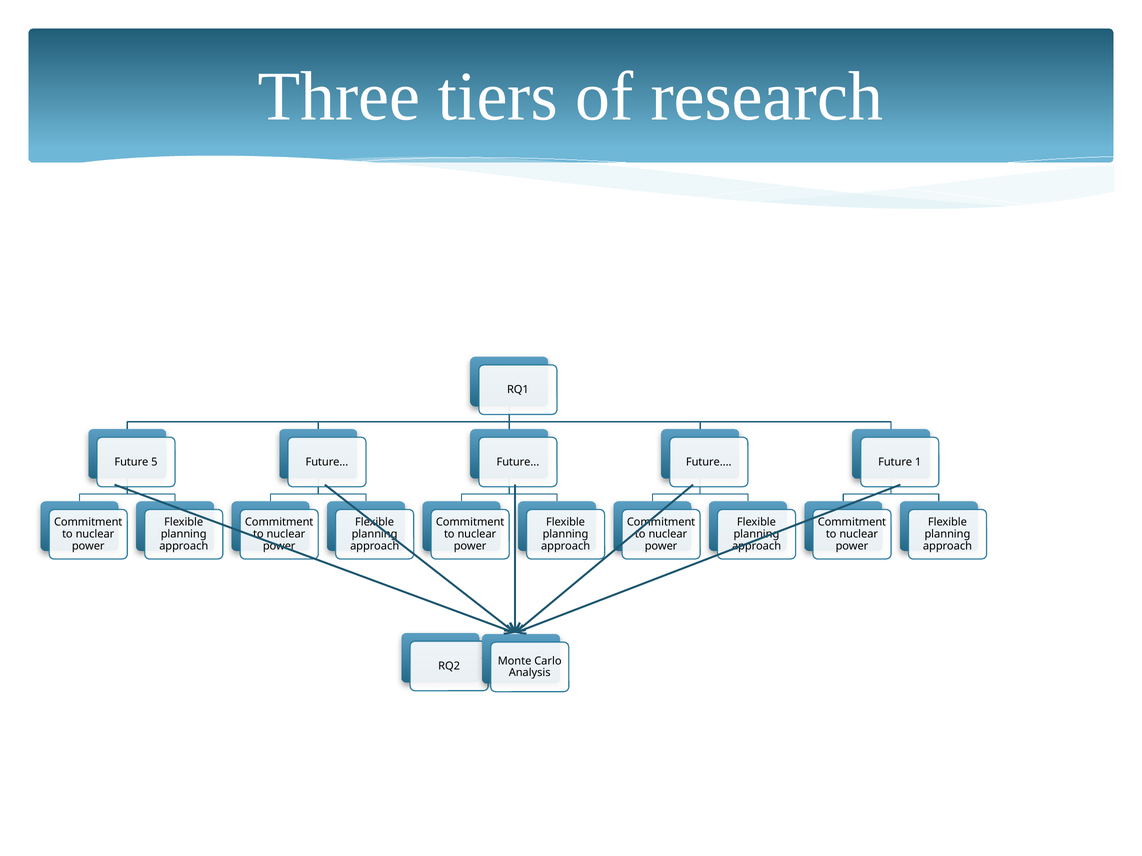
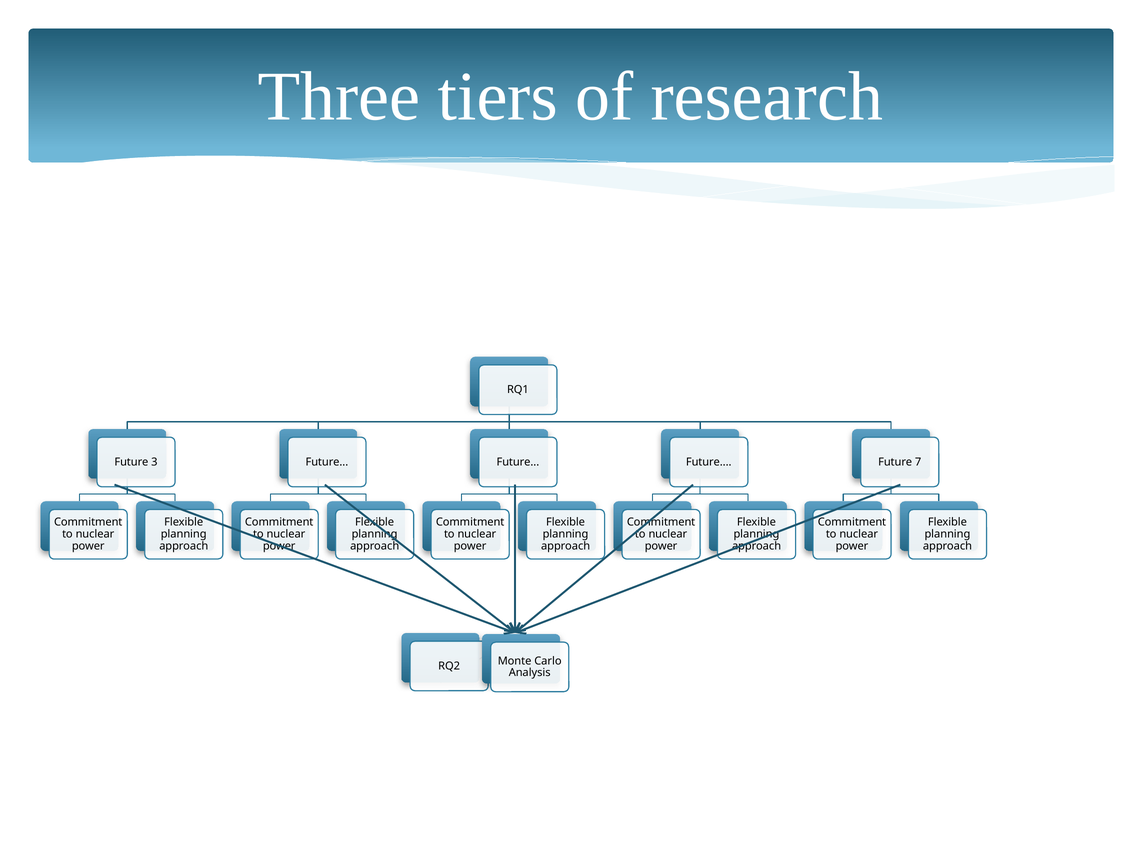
5: 5 -> 3 (154, 462)
1: 1 -> 7 (918, 462)
